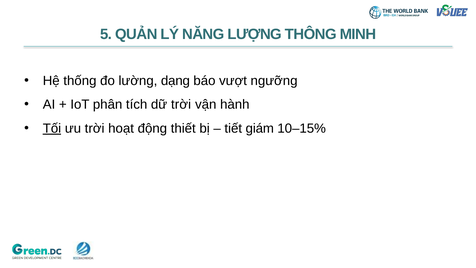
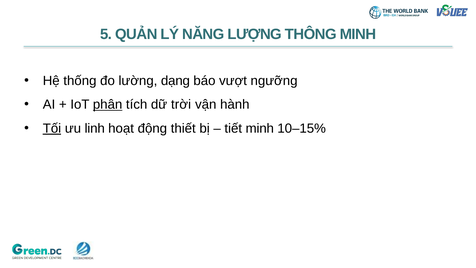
phân underline: none -> present (108, 105)
ưu trời: trời -> linh (95, 128)
tiết giám: giám -> minh (260, 128)
